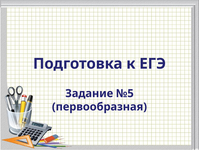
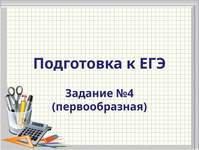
№5: №5 -> №4 (125, 93)
